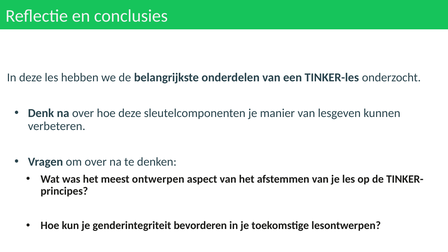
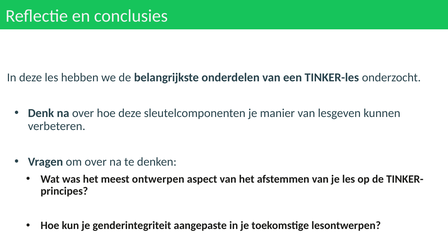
bevorderen: bevorderen -> aangepaste (200, 226)
